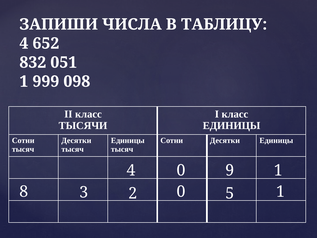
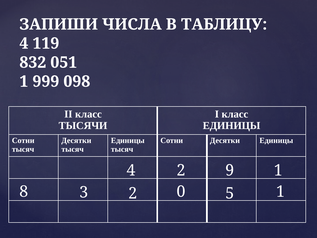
652: 652 -> 119 (46, 43)
4 0: 0 -> 2 (181, 170)
